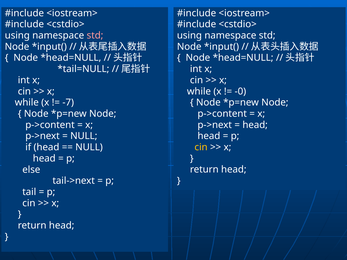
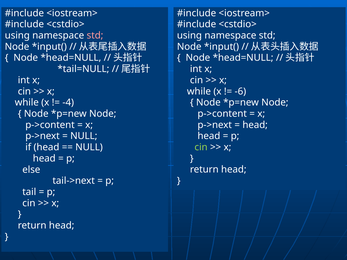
-0: -0 -> -6 (240, 91)
-7: -7 -> -4 (68, 103)
cin colour: yellow -> light green (201, 147)
